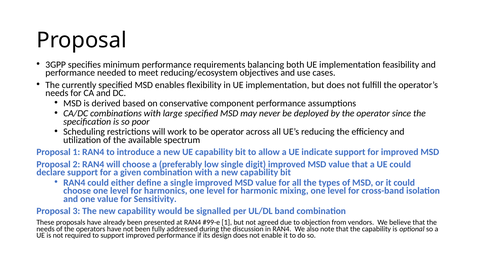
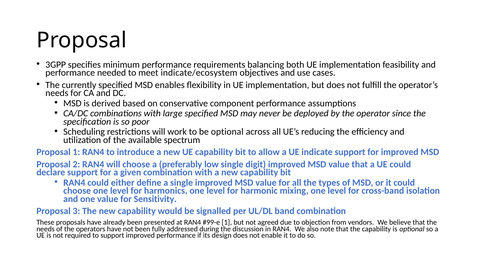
reducing/ecosystem: reducing/ecosystem -> indicate/ecosystem (199, 73)
be operator: operator -> optional (227, 132)
